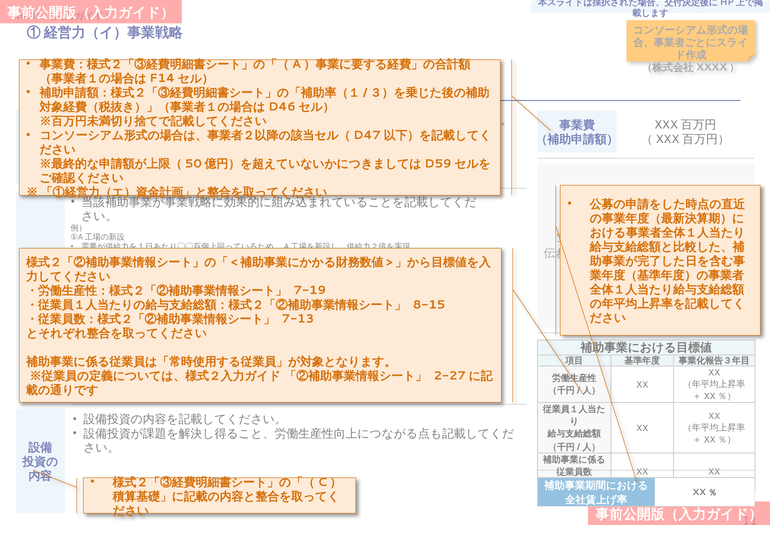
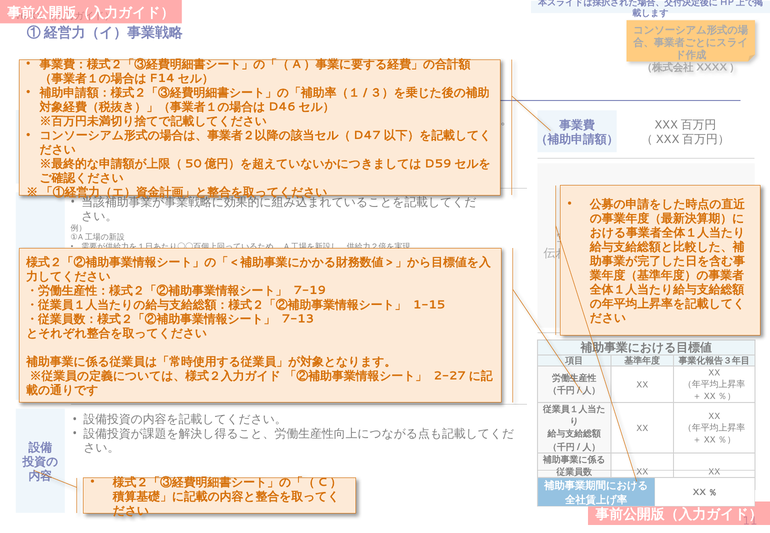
8-15: 8-15 -> 1-15 (429, 305)
